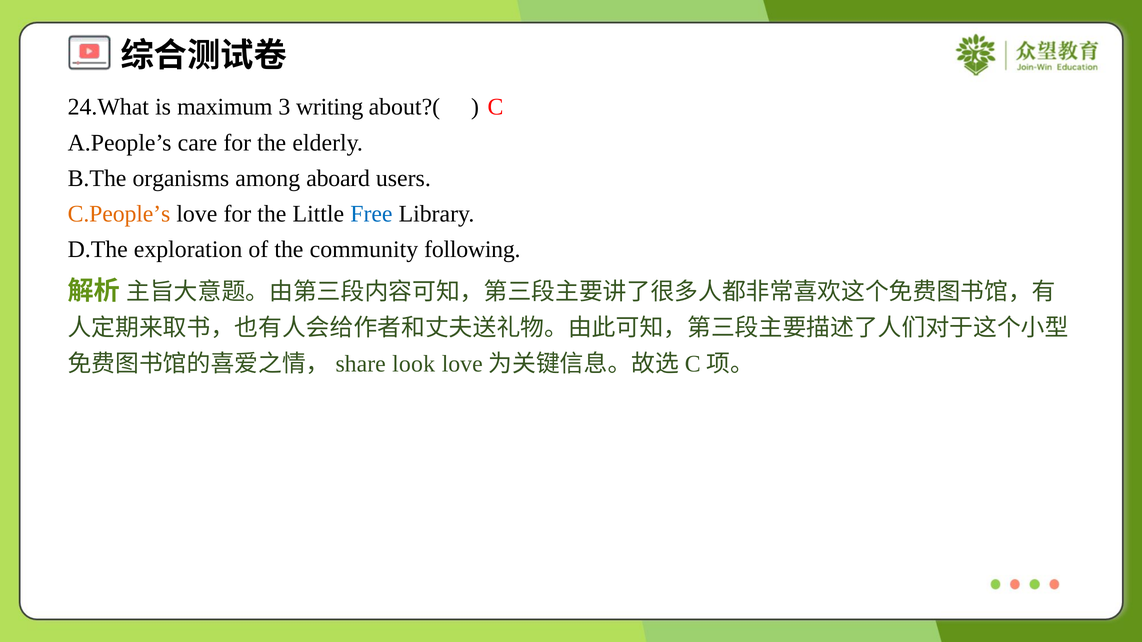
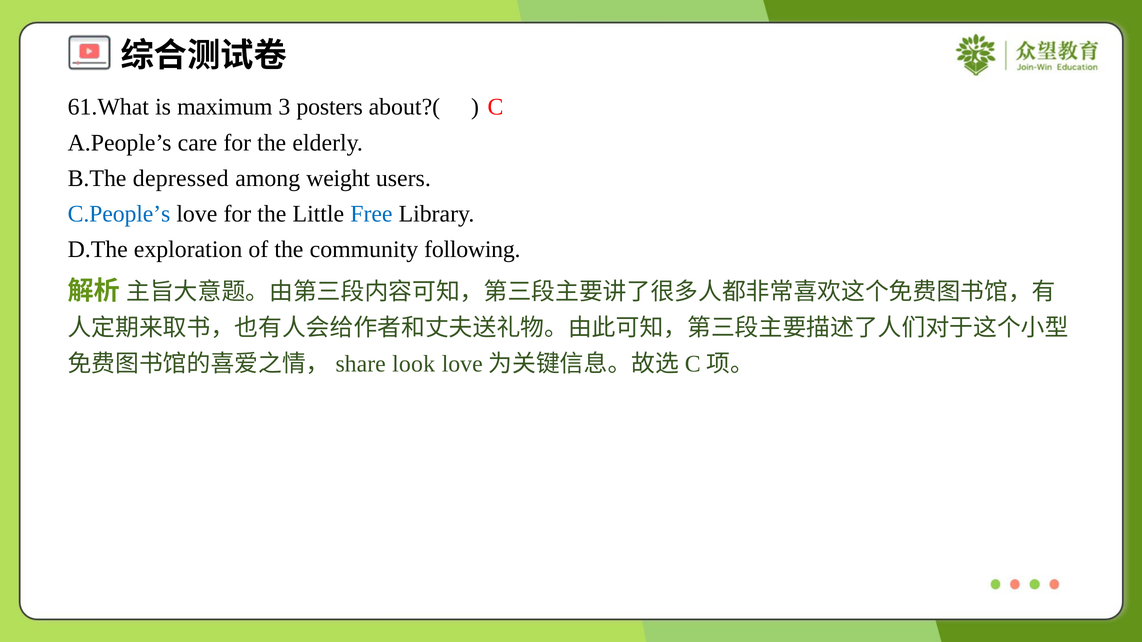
24.What: 24.What -> 61.What (108, 107)
writing: writing -> posters (330, 107)
organisms: organisms -> depressed (181, 178)
aboard: aboard -> weight (338, 178)
C.People’s colour: orange -> blue (119, 214)
